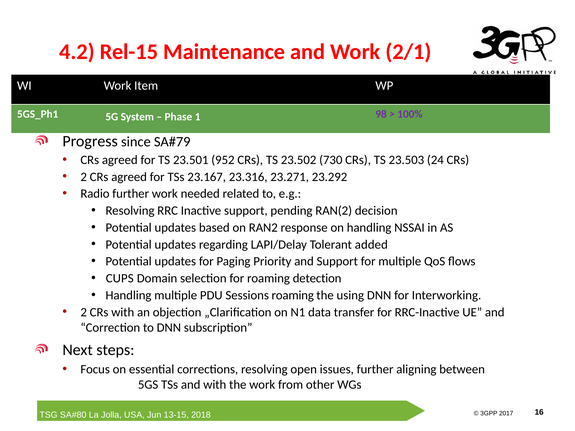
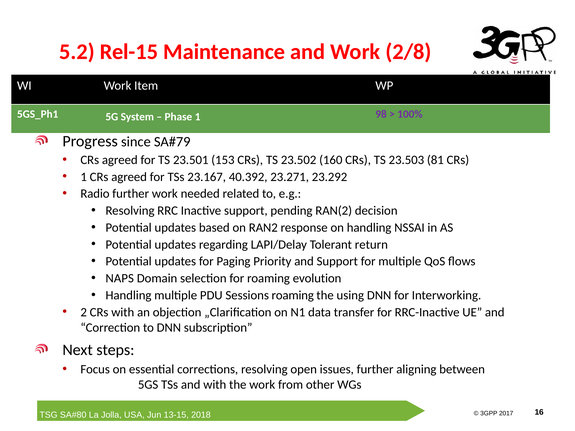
4.2: 4.2 -> 5.2 (77, 52)
2/1: 2/1 -> 2/8 (408, 52)
952: 952 -> 153 (223, 160)
730: 730 -> 160 (331, 160)
24: 24 -> 81 (435, 160)
2: 2 -> 1 (84, 177)
23.316: 23.316 -> 40.392 (248, 177)
added: added -> return (371, 245)
CUPS: CUPS -> NAPS (120, 279)
detection: detection -> evolution (317, 279)
